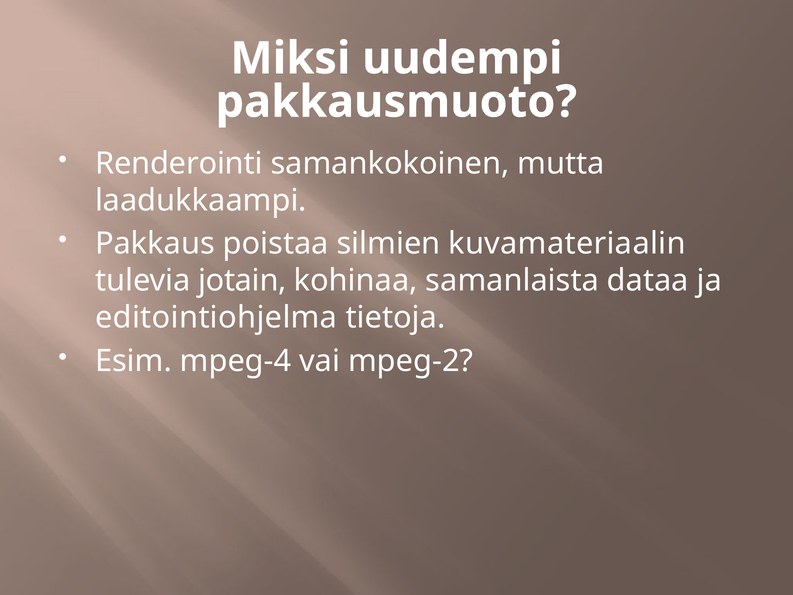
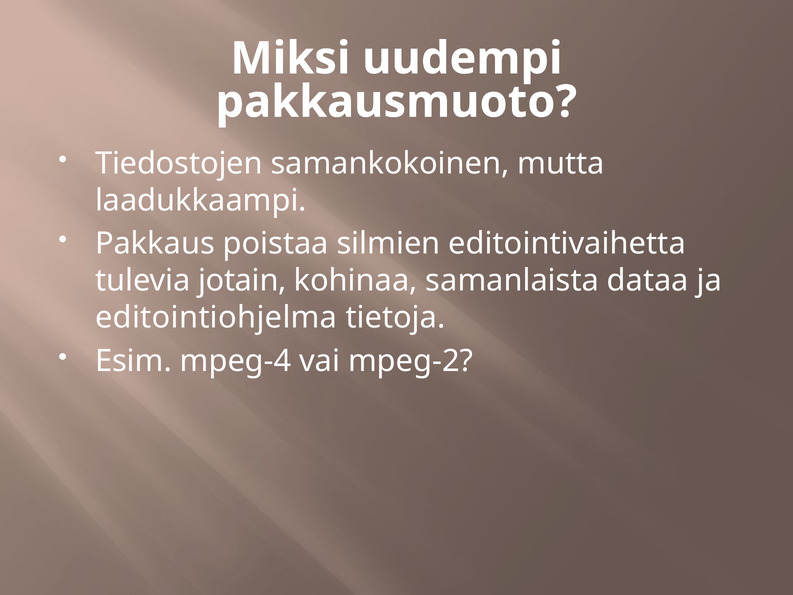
Renderointi: Renderointi -> Tiedostojen (179, 163)
kuvamateriaalin: kuvamateriaalin -> editointivaihetta (567, 244)
